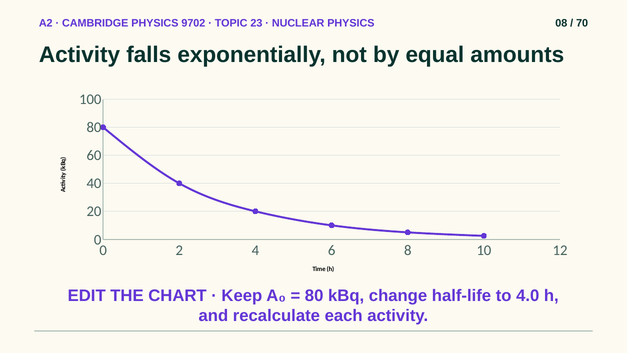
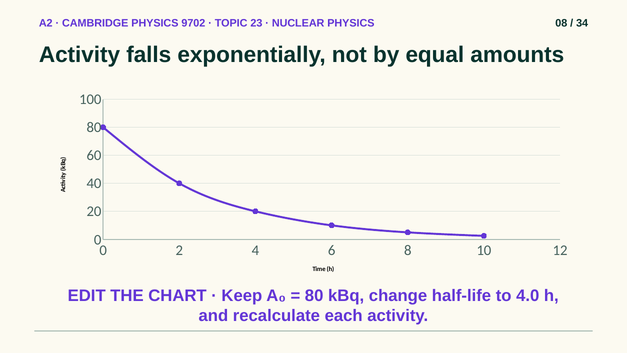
70: 70 -> 34 (582, 23)
